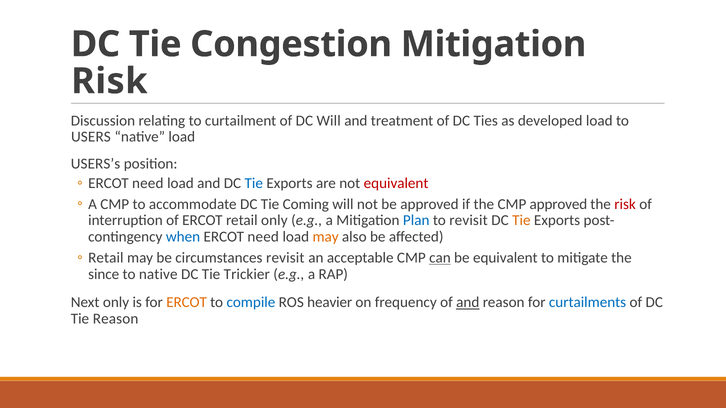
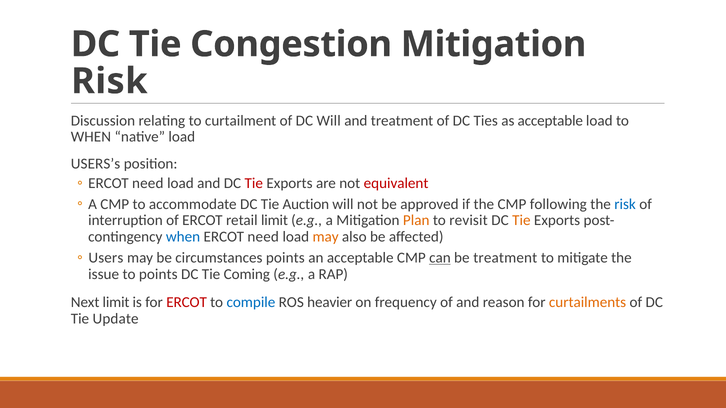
as developed: developed -> acceptable (550, 121)
USERS: USERS -> WHEN (91, 137)
Tie colour: blue -> red (254, 183)
Coming: Coming -> Auction (306, 204)
CMP approved: approved -> following (558, 204)
risk colour: red -> blue (625, 204)
retail only: only -> limit (274, 221)
Plan colour: blue -> orange (416, 221)
Retail: Retail -> Users (106, 258)
circumstances revisit: revisit -> points (285, 258)
be equivalent: equivalent -> treatment (505, 258)
since: since -> issue (104, 274)
to native: native -> points (158, 274)
Trickier: Trickier -> Coming (247, 274)
Next only: only -> limit (116, 303)
ERCOT colour: orange -> red (187, 303)
and underline: present -> none (468, 303)
curtailments colour: blue -> orange (588, 303)
Tie Reason: Reason -> Update (116, 319)
